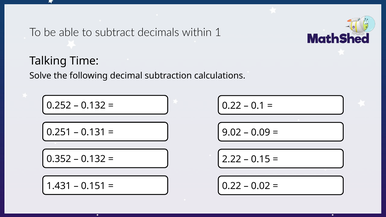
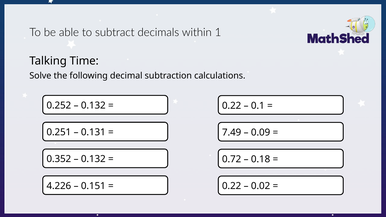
9.02: 9.02 -> 7.49 (232, 132)
2.22: 2.22 -> 0.72 (232, 159)
0.15: 0.15 -> 0.18 (261, 159)
1.431: 1.431 -> 4.226 (59, 186)
